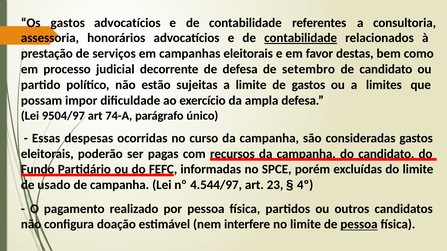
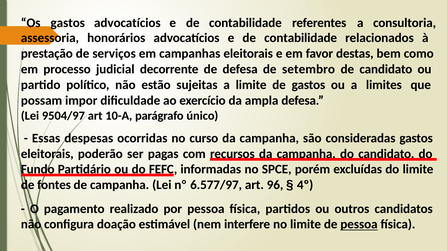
contabilidade underline: present -> none (301, 38)
74-A: 74-A -> 10-A (119, 116)
usado: usado -> fontes (54, 185)
4.544/97: 4.544/97 -> 6.577/97 (216, 185)
23: 23 -> 96 (275, 185)
